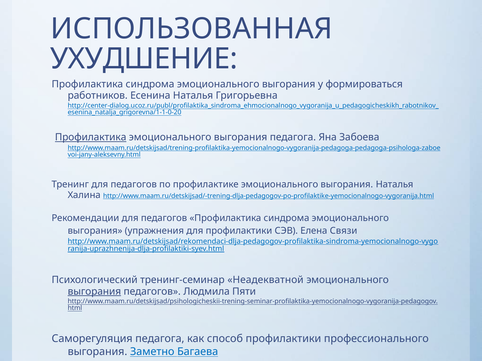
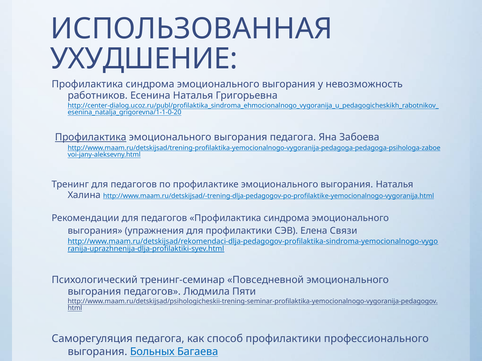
формироваться: формироваться -> невозможность (364, 84)
Неадекватной: Неадекватной -> Повседневной (266, 280)
выгорания underline: present -> none (94, 292)
Заметно: Заметно -> Больных (152, 352)
